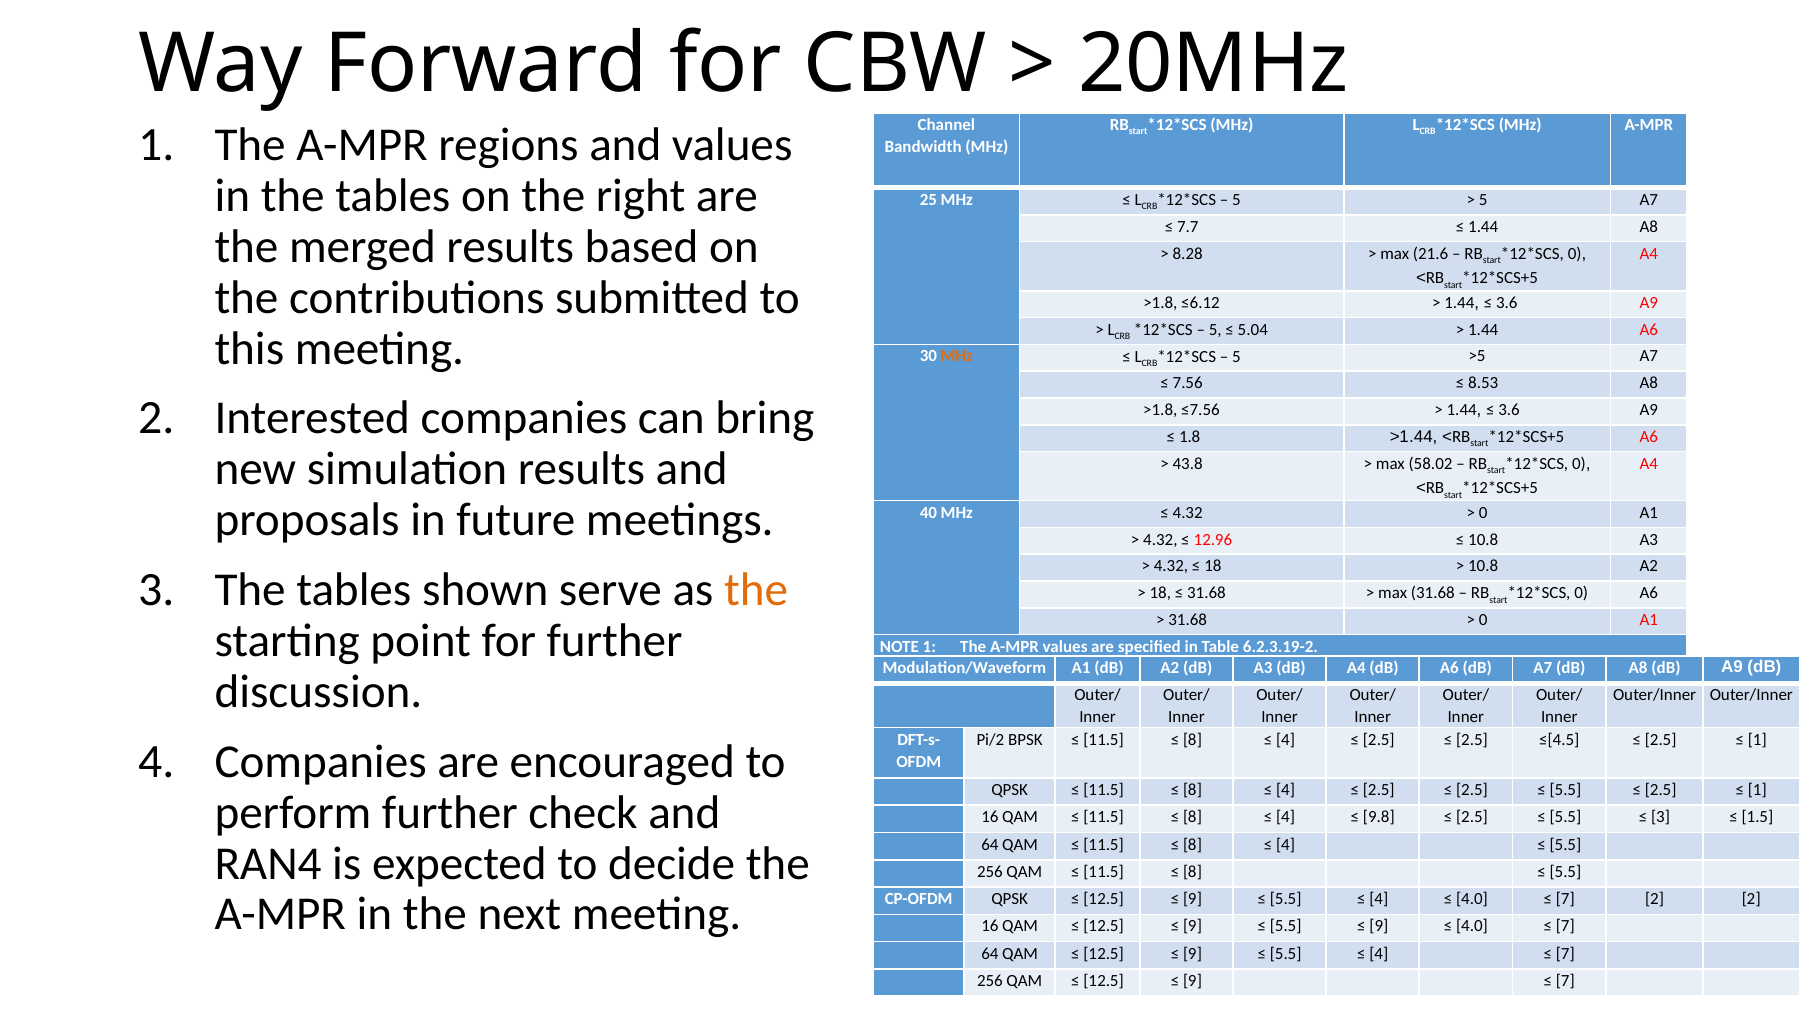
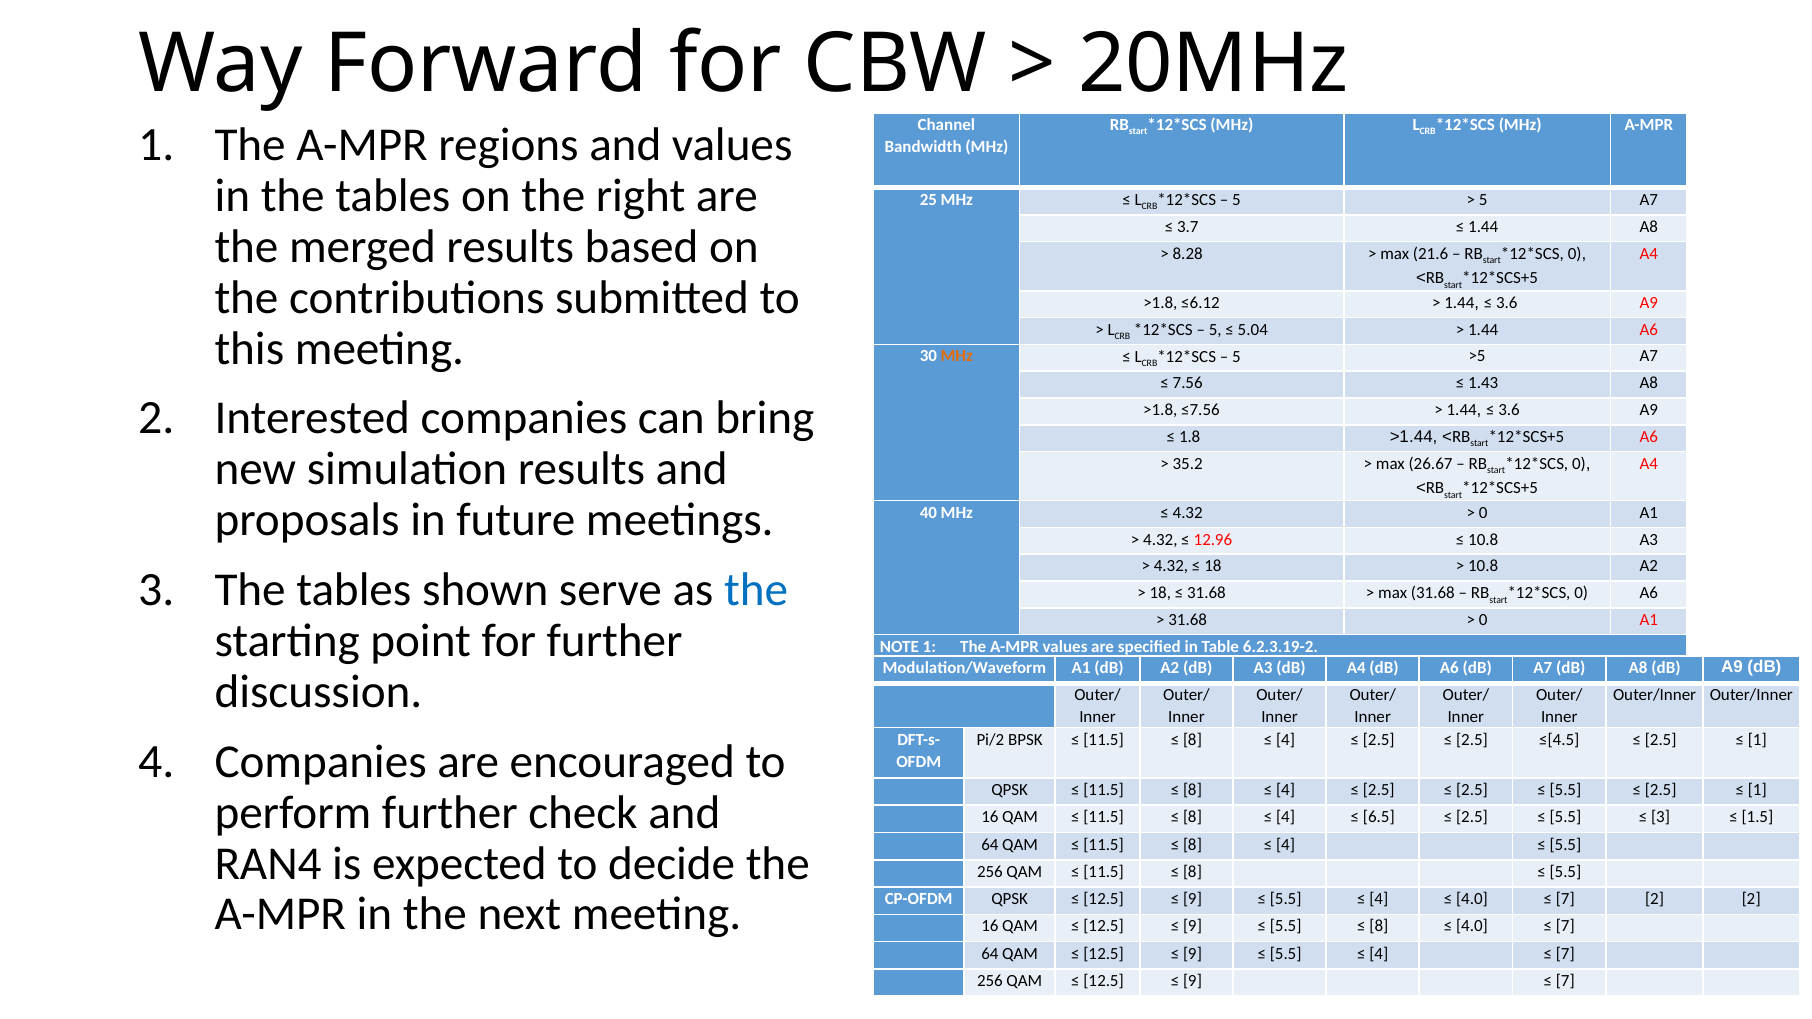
7.7: 7.7 -> 3.7 (1188, 227)
8.53: 8.53 -> 1.43 (1483, 383)
43.8: 43.8 -> 35.2 (1188, 464)
58.02: 58.02 -> 26.67 (1431, 464)
the colour: orange -> blue (756, 590)
9.8: 9.8 -> 6.5 (1379, 817)
9: 9 -> 8 (1379, 927)
